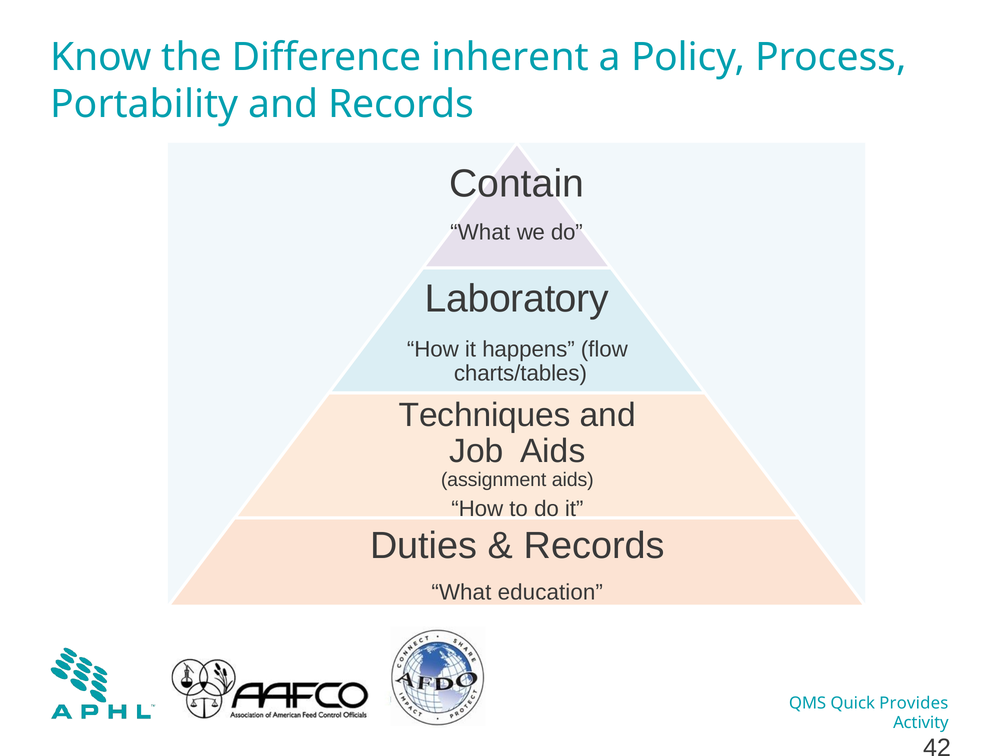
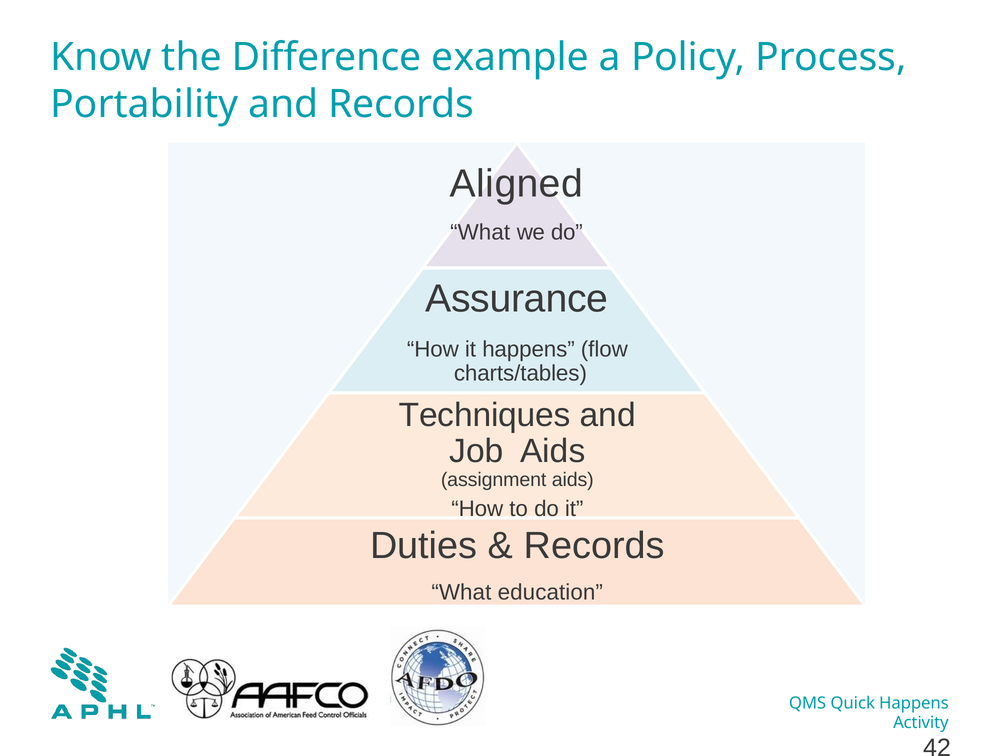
inherent: inherent -> example (510, 57)
Contain: Contain -> Aligned (516, 184)
Laboratory: Laboratory -> Assurance (517, 299)
Quick Provides: Provides -> Happens (914, 703)
